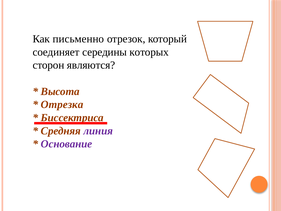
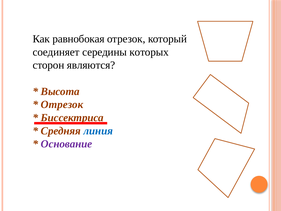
письменно: письменно -> равнобокая (79, 39)
Отрезка: Отрезка -> Отрезок (62, 104)
линия colour: purple -> blue (98, 131)
